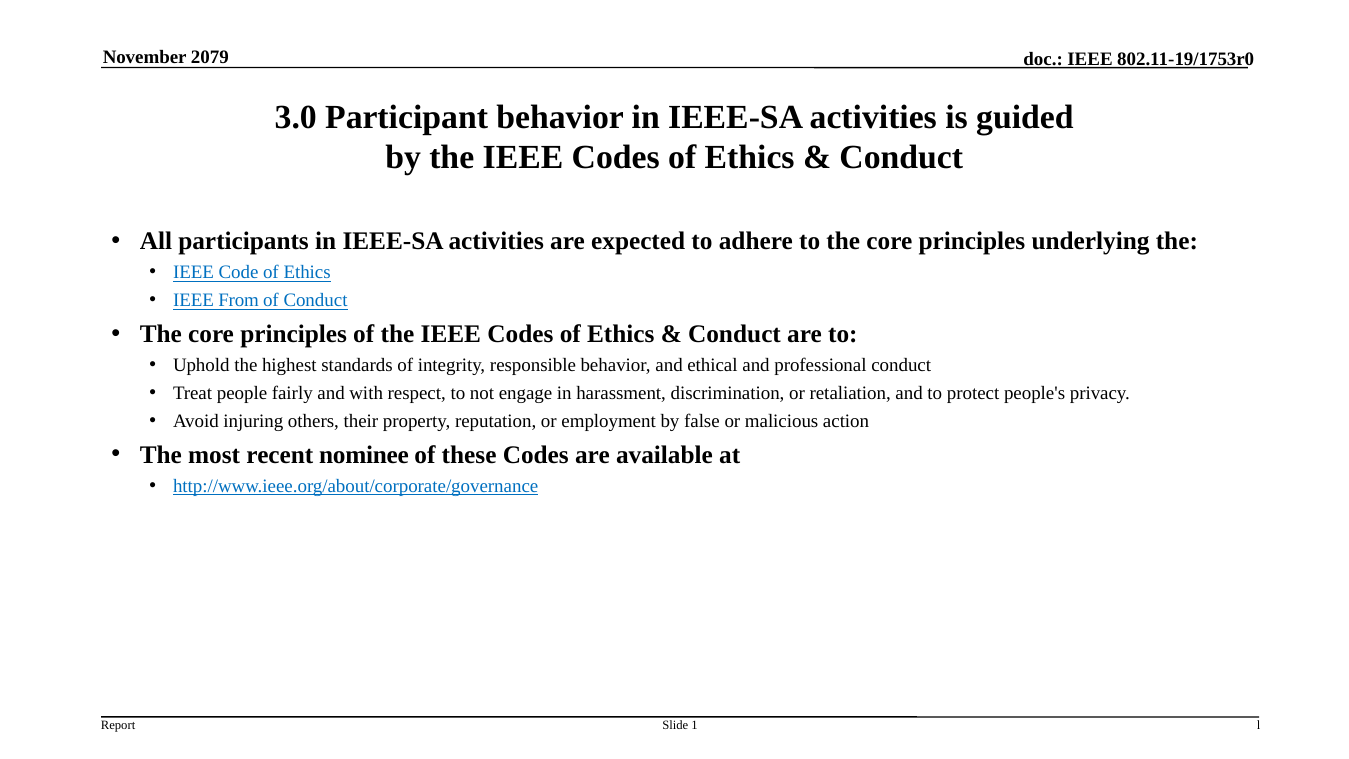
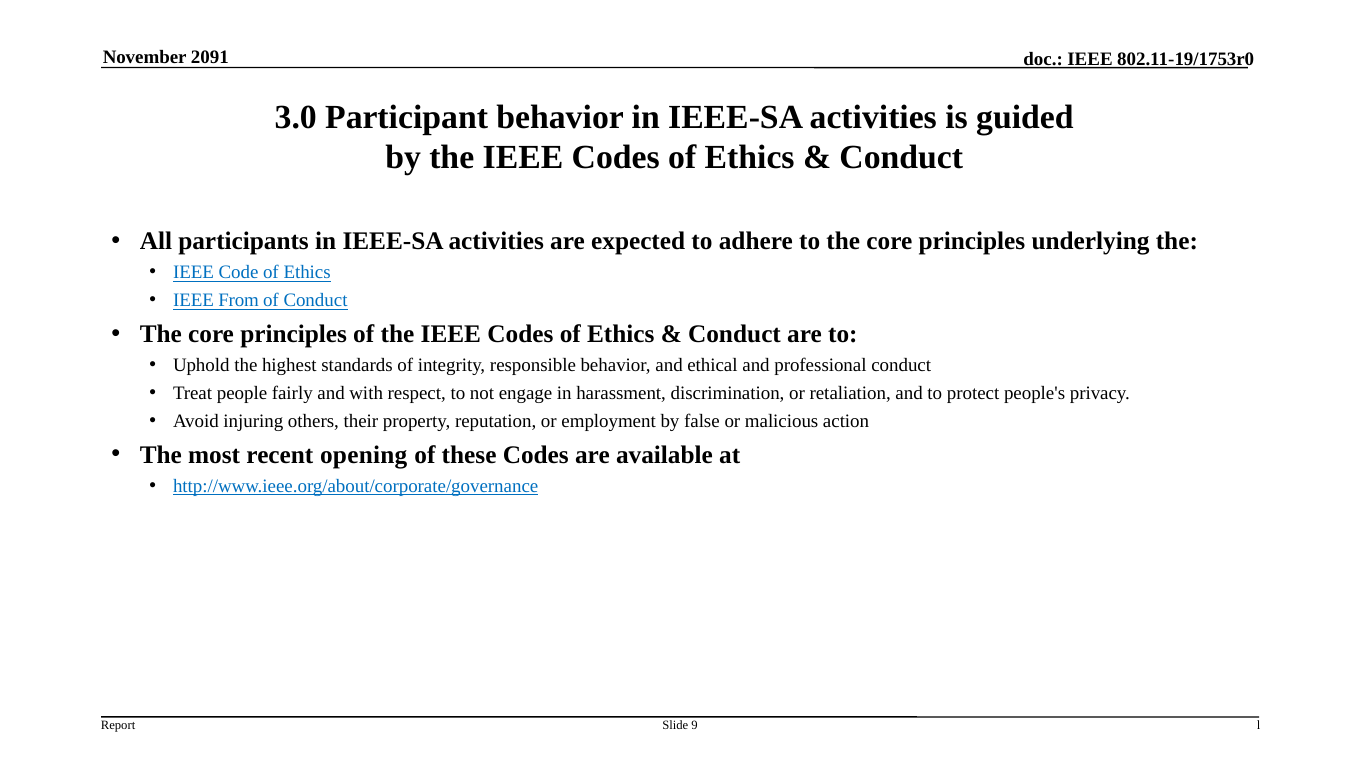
2079: 2079 -> 2091 (210, 57)
nominee: nominee -> opening (364, 455)
1: 1 -> 9 (695, 725)
